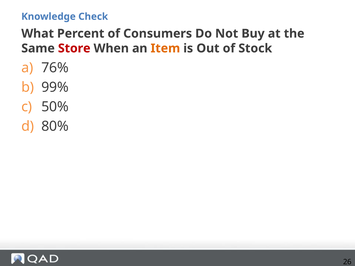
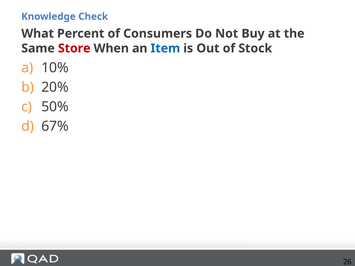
Item colour: orange -> blue (165, 48)
76%: 76% -> 10% (55, 68)
99%: 99% -> 20% (55, 87)
80%: 80% -> 67% (55, 126)
